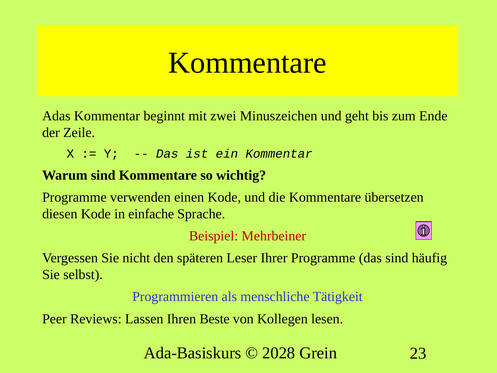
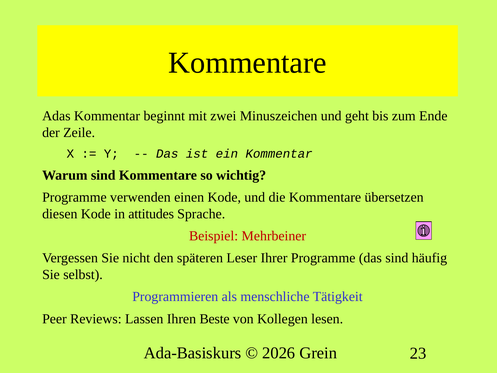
einfache: einfache -> attitudes (151, 214)
2028: 2028 -> 2026 (279, 353)
